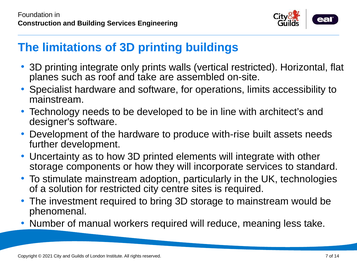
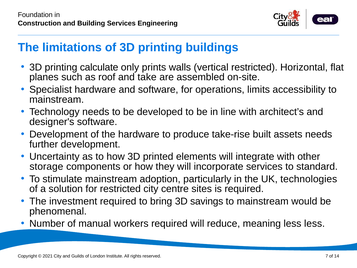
printing integrate: integrate -> calculate (99, 67)
with-rise: with-rise -> take-rise (231, 134)
3D storage: storage -> savings (207, 201)
less take: take -> less (314, 223)
